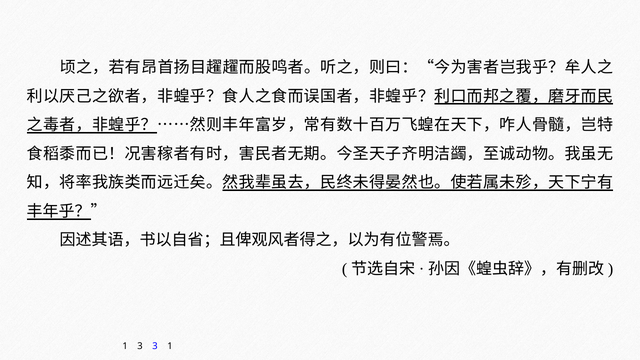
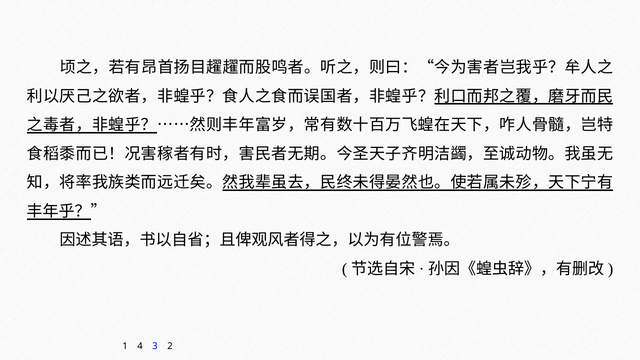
1 3: 3 -> 4 (140, 346)
3 1: 1 -> 2 (170, 346)
